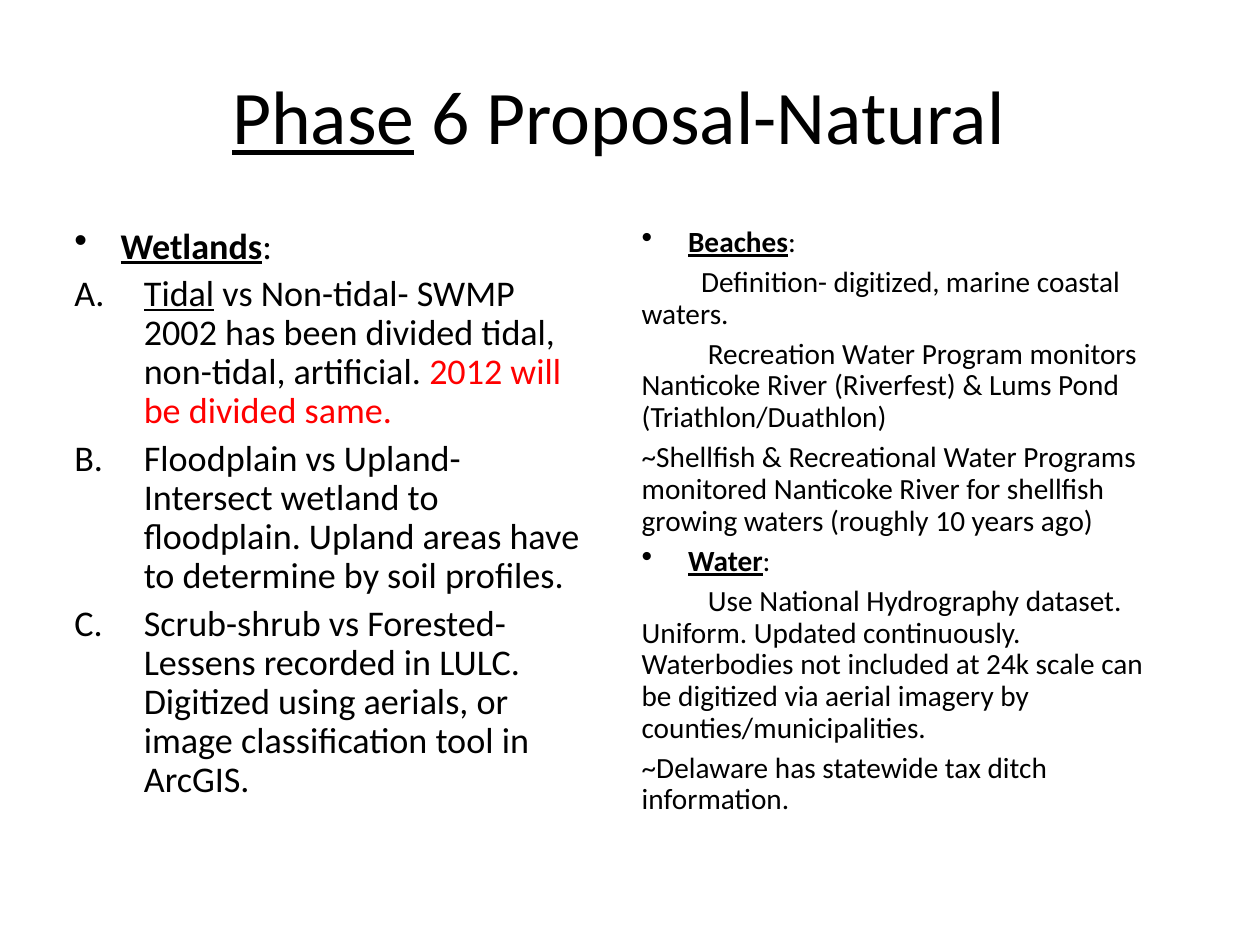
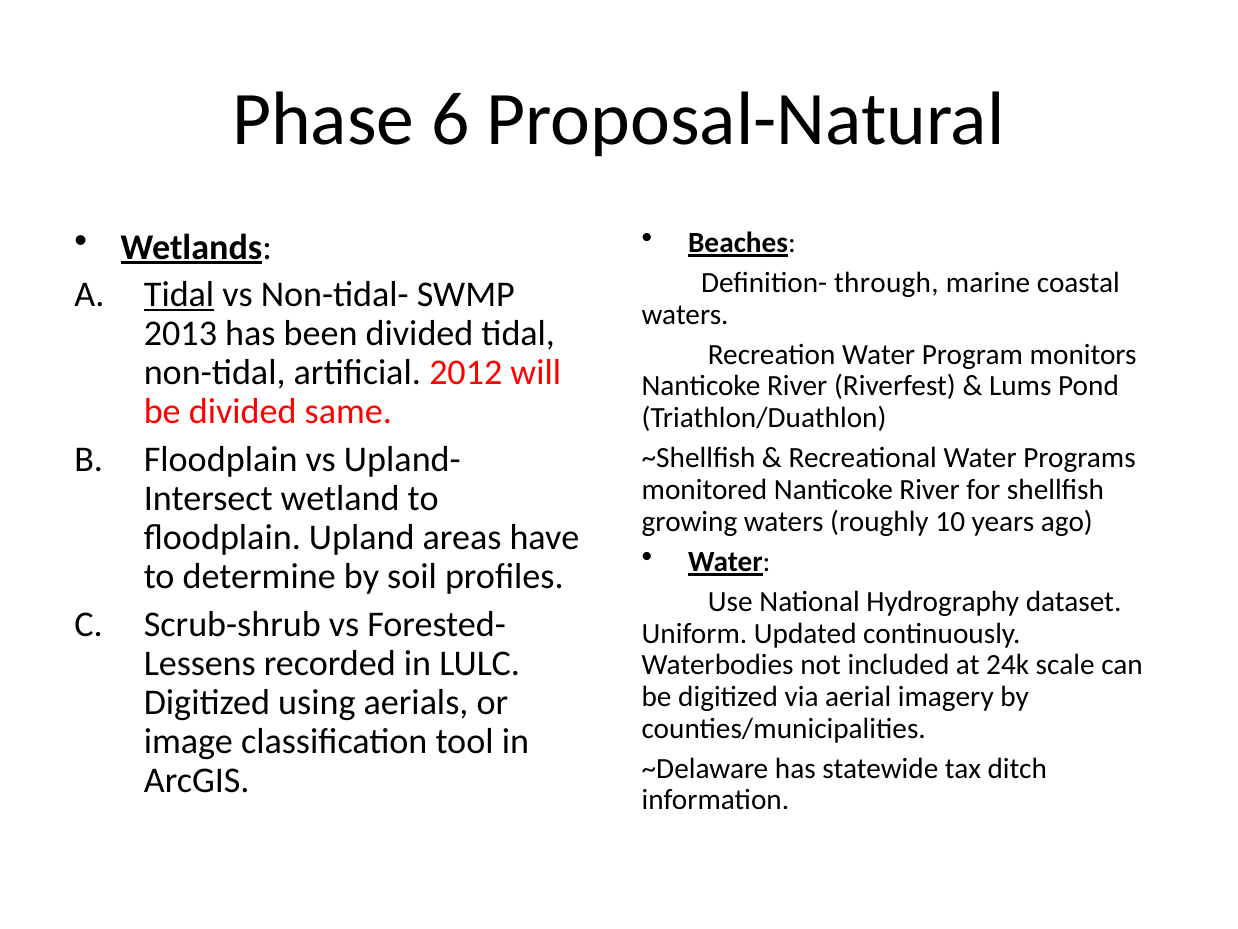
Phase underline: present -> none (323, 120)
Definition- digitized: digitized -> through (886, 283)
2002: 2002 -> 2013 (180, 334)
